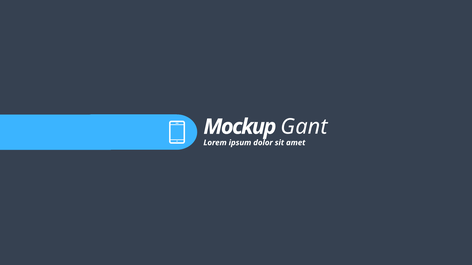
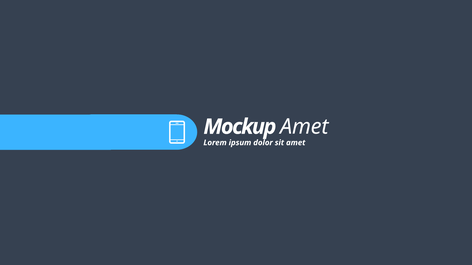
Gant: Gant -> Amet (304, 127)
